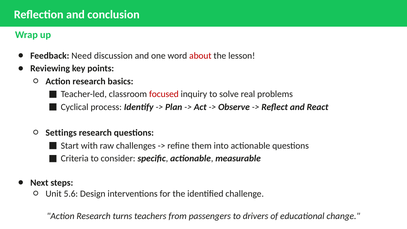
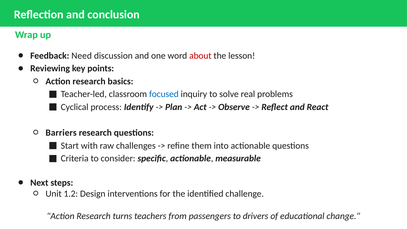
focused colour: red -> blue (164, 94)
Settings: Settings -> Barriers (61, 133)
5.6: 5.6 -> 1.2 (71, 194)
